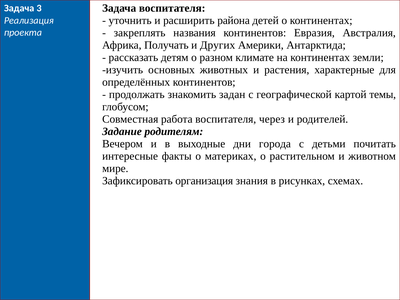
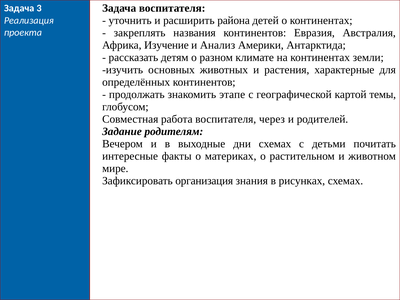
Получать: Получать -> Изучение (166, 45)
Других: Других -> Анализ (218, 45)
задан: задан -> этапе (232, 95)
дни города: города -> схемах (275, 144)
